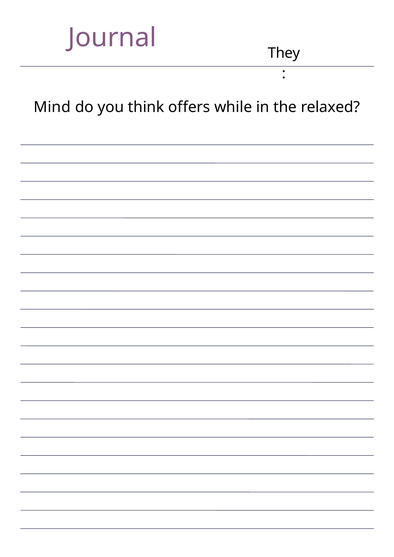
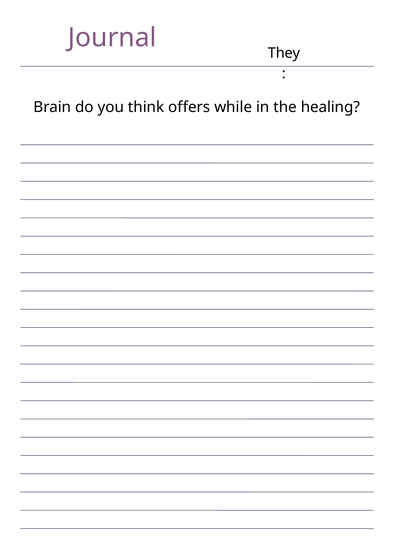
Mind: Mind -> Brain (52, 107)
relaxed: relaxed -> healing (330, 107)
